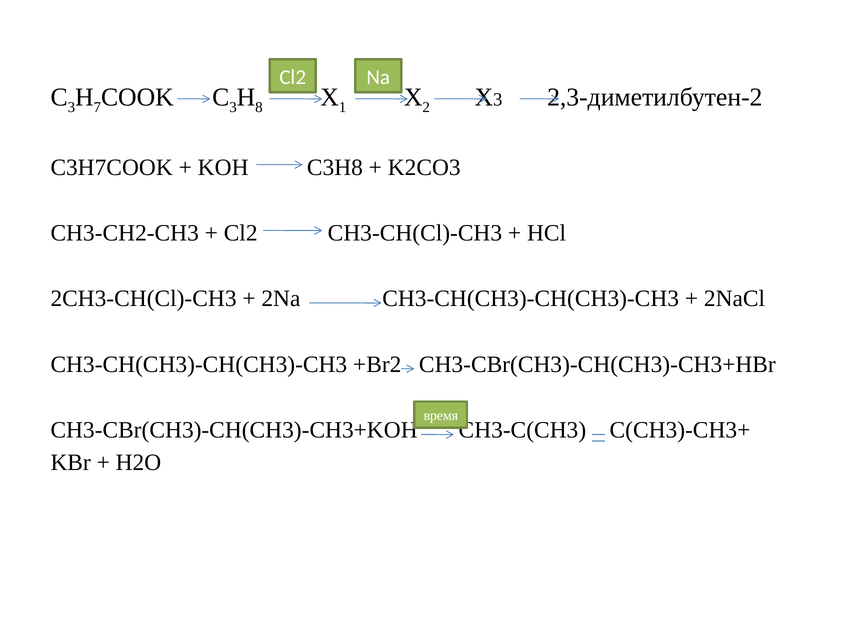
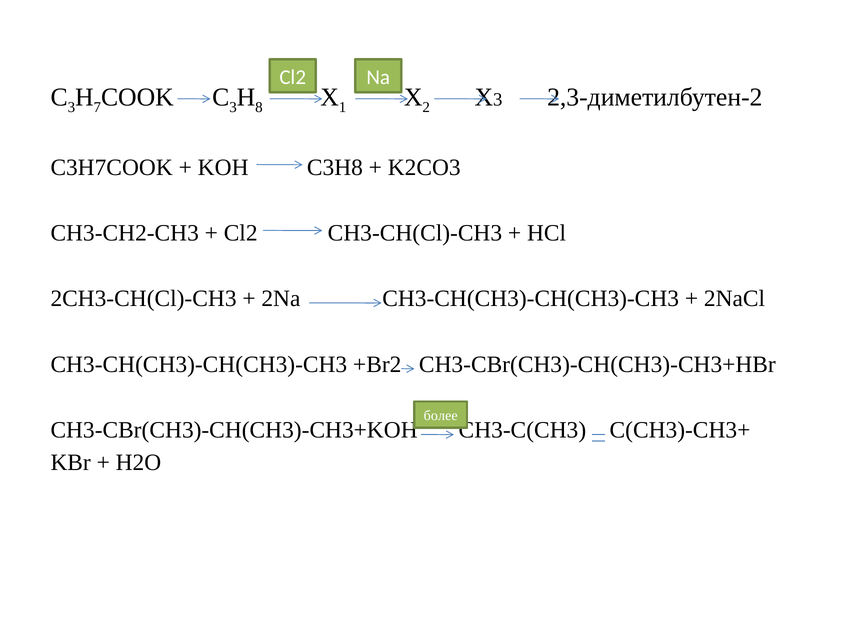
время: время -> более (441, 415)
